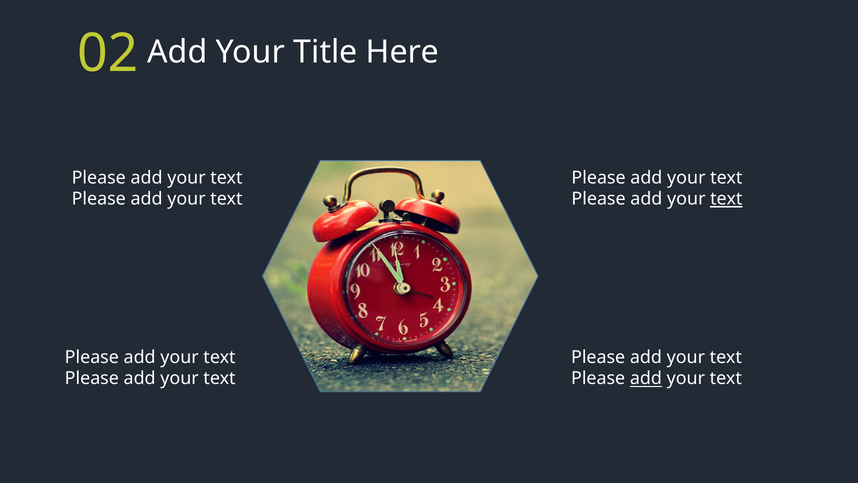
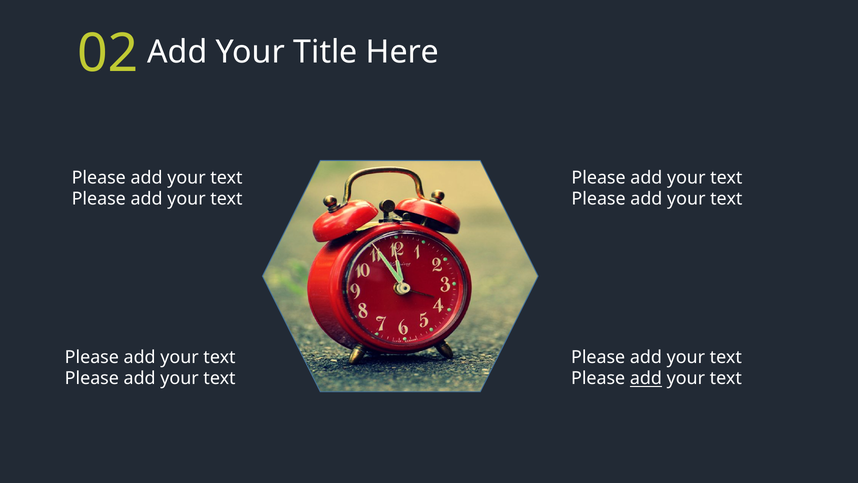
text underline: present -> none (726, 199)
